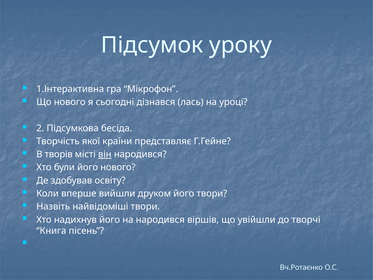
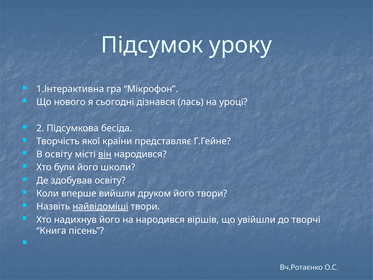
В творів: творів -> освіту (59, 154)
його нового: нового -> школи (118, 167)
найвідоміші underline: none -> present (100, 206)
